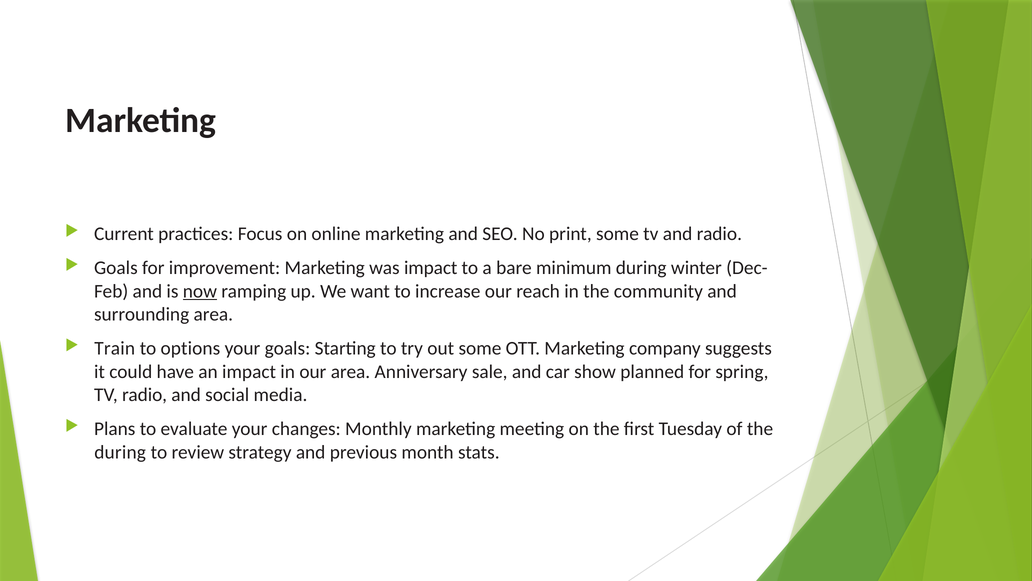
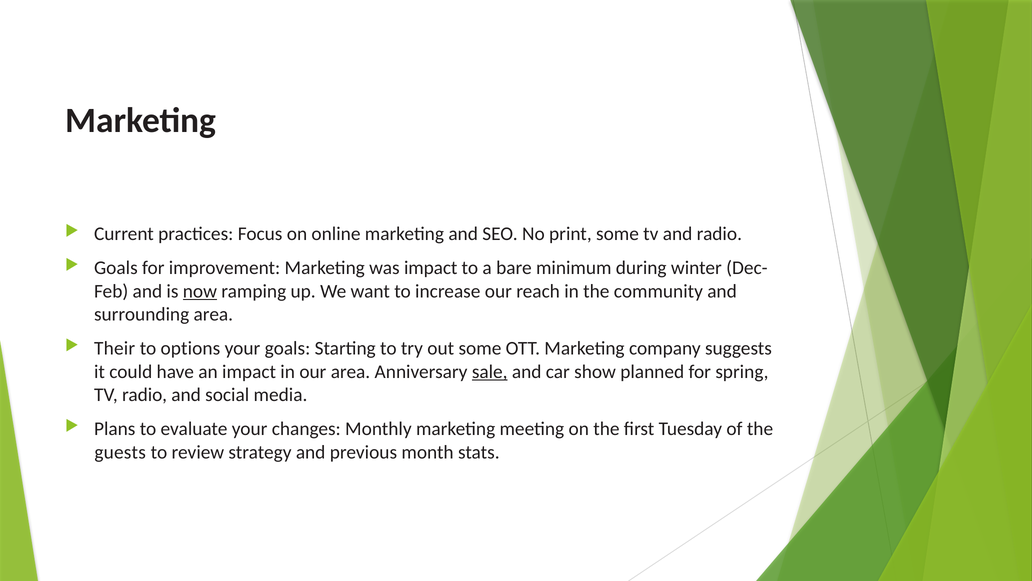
Train: Train -> Their (115, 348)
sale underline: none -> present (490, 371)
during: during -> guests (120, 452)
